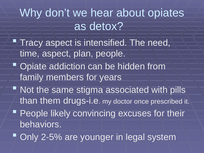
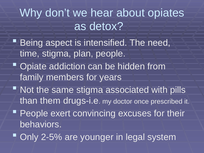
Tracy: Tracy -> Being (31, 43)
time aspect: aspect -> stigma (57, 54)
likely: likely -> exert (60, 114)
